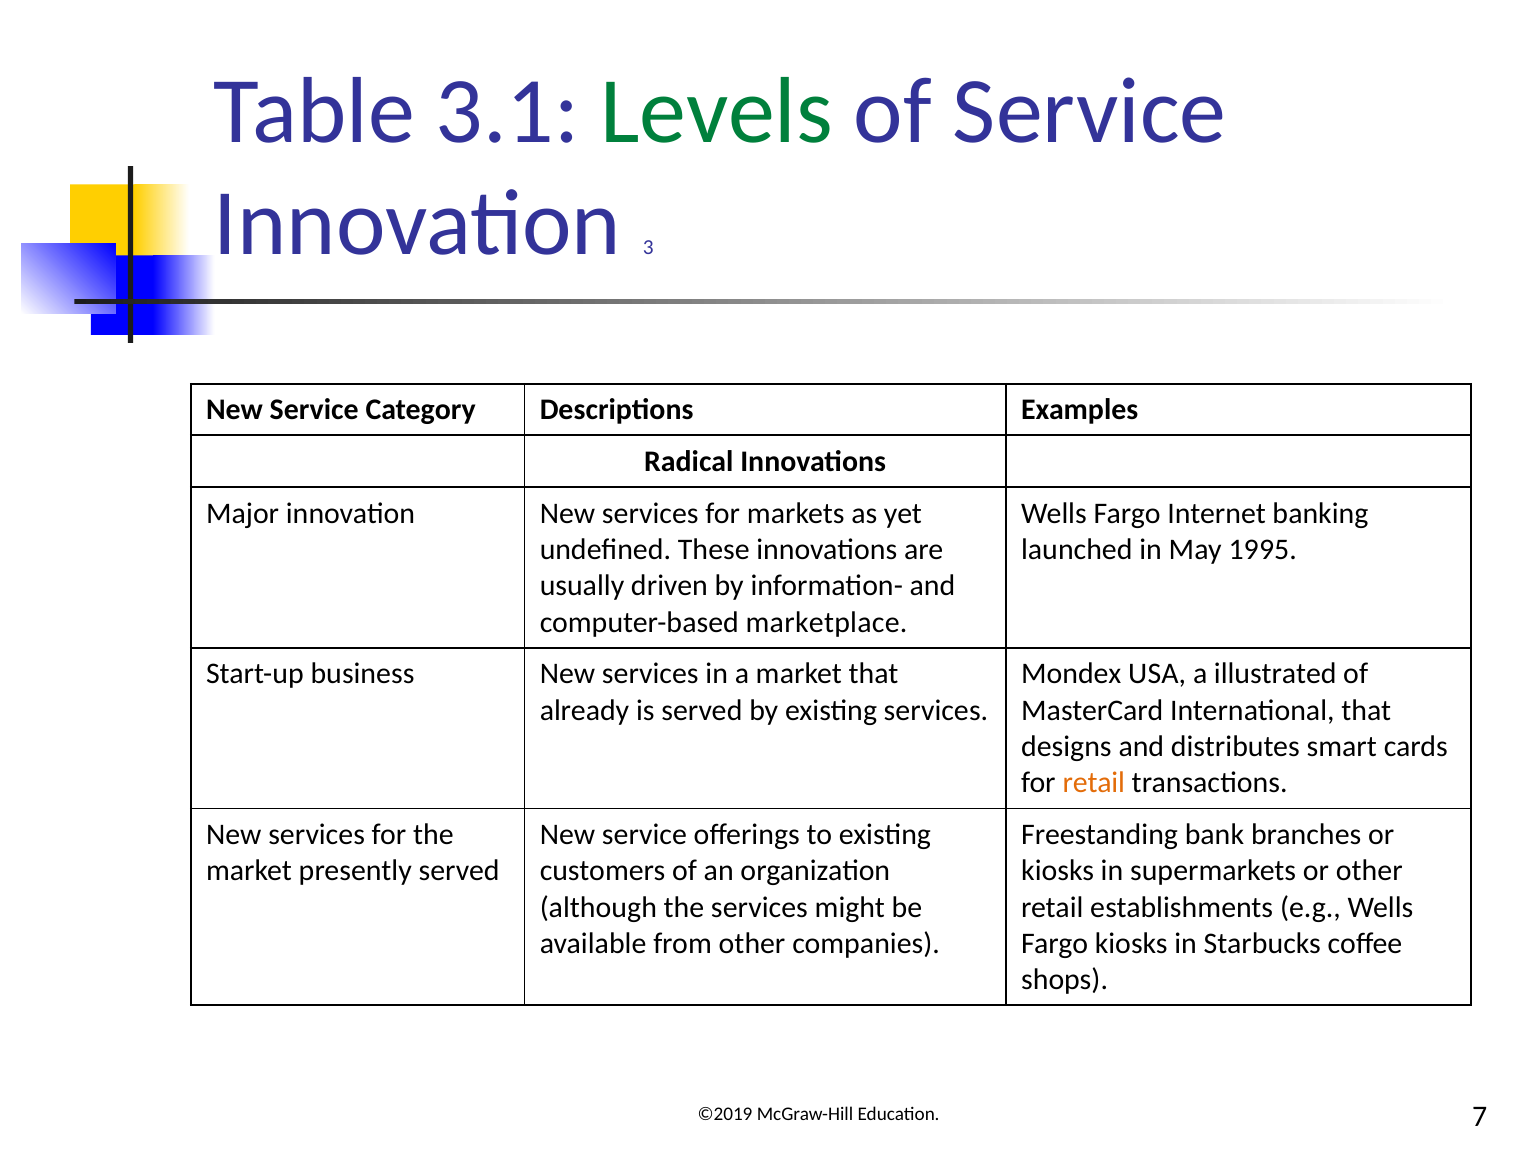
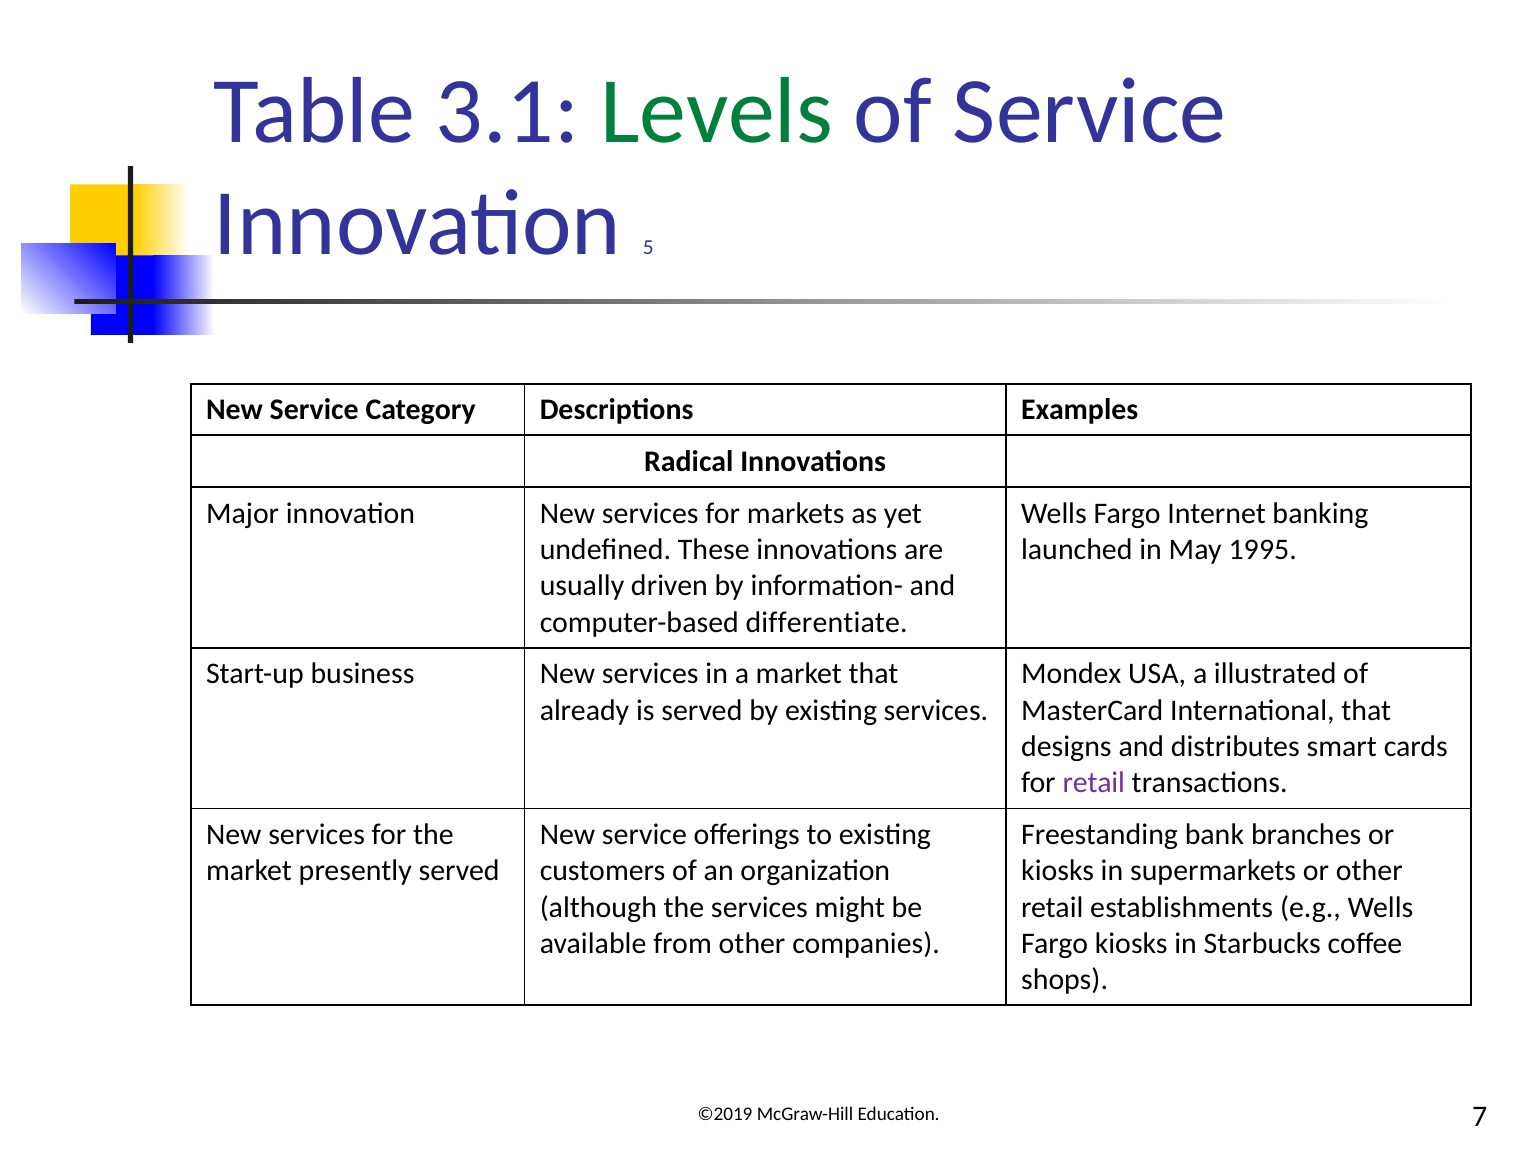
3: 3 -> 5 (648, 248)
marketplace: marketplace -> differentiate (827, 622)
retail colour: orange -> purple (1094, 783)
